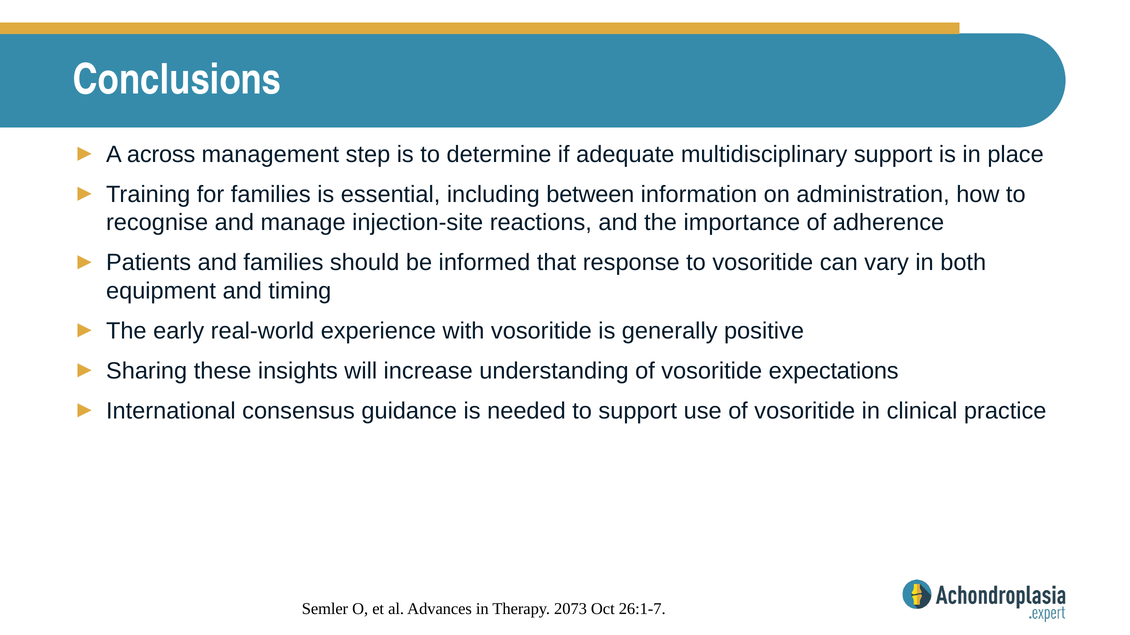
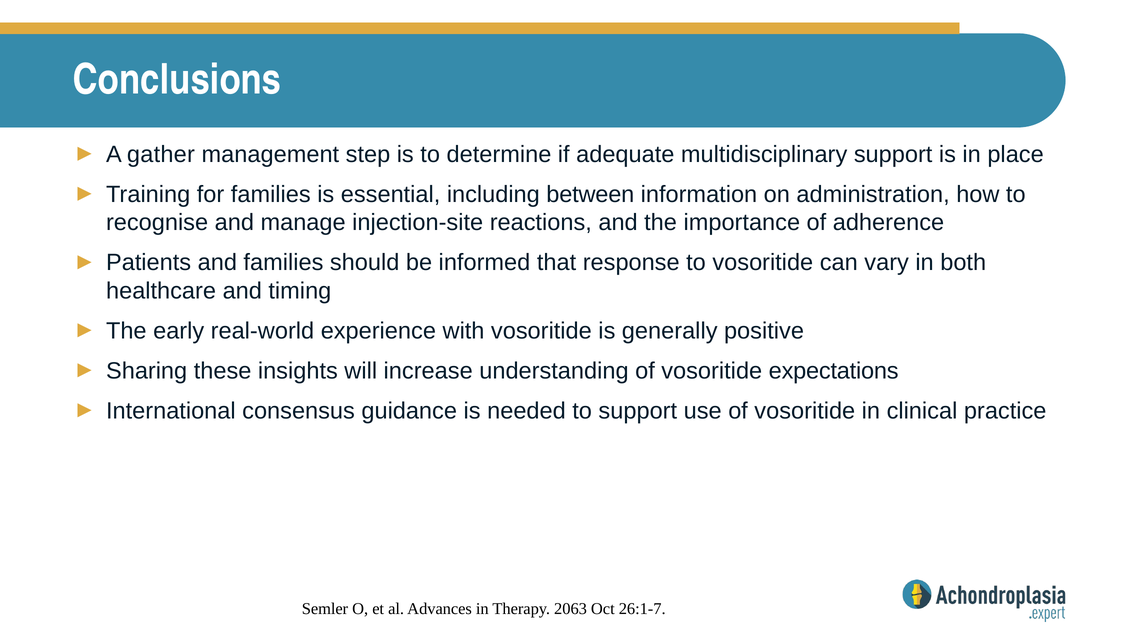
across: across -> gather (161, 154)
equipment: equipment -> healthcare (161, 291)
2073: 2073 -> 2063 (571, 609)
